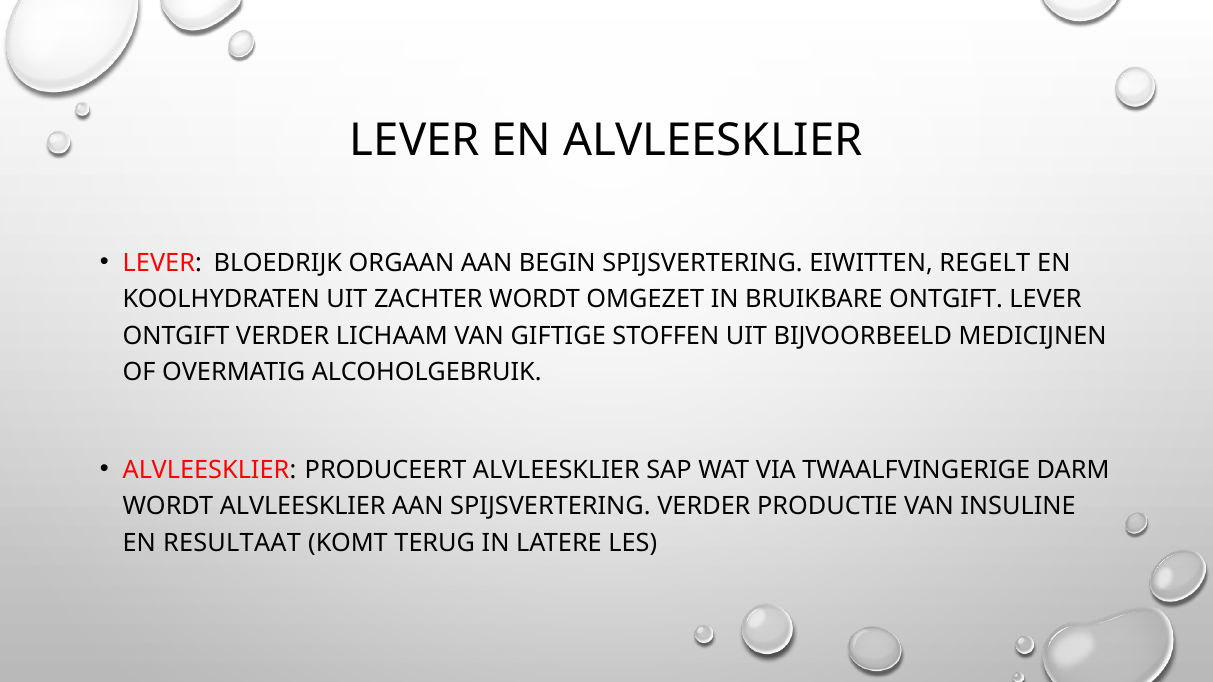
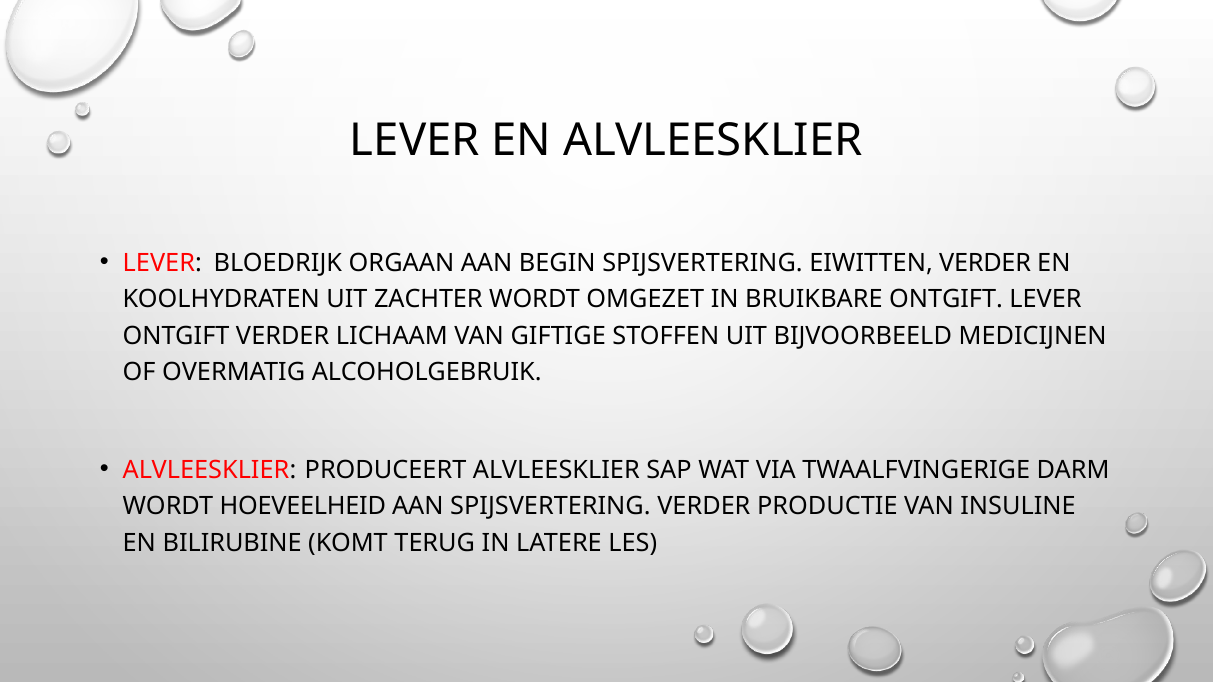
EIWITTEN REGELT: REGELT -> VERDER (985, 263)
WORDT ALVLEESKLIER: ALVLEESKLIER -> HOEVEELHEID (303, 507)
RESULTAAT: RESULTAAT -> BILIRUBINE (232, 543)
